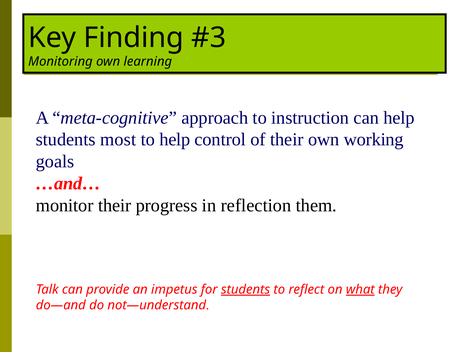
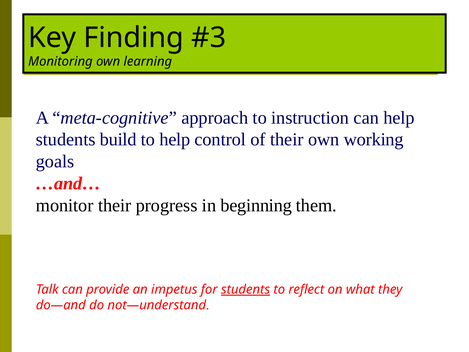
most: most -> build (118, 139)
reflection: reflection -> beginning (256, 205)
what underline: present -> none (360, 289)
